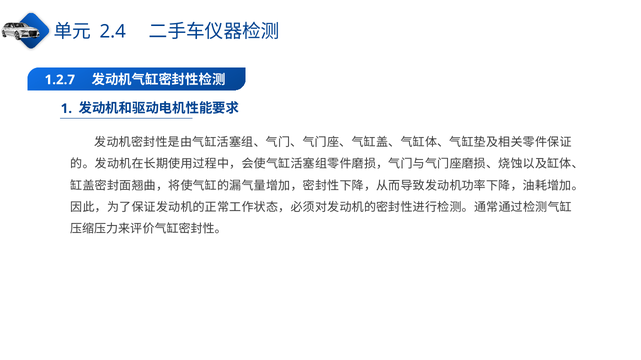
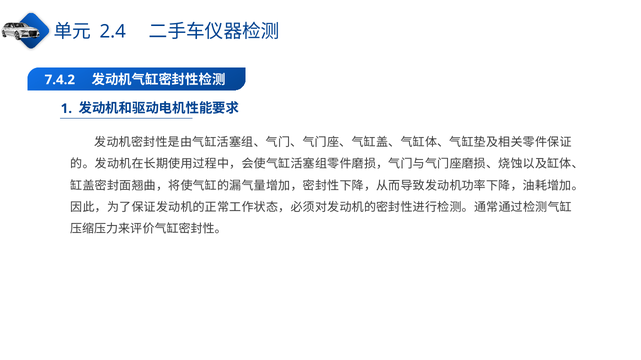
1.2.7: 1.2.7 -> 7.4.2 (60, 80)
